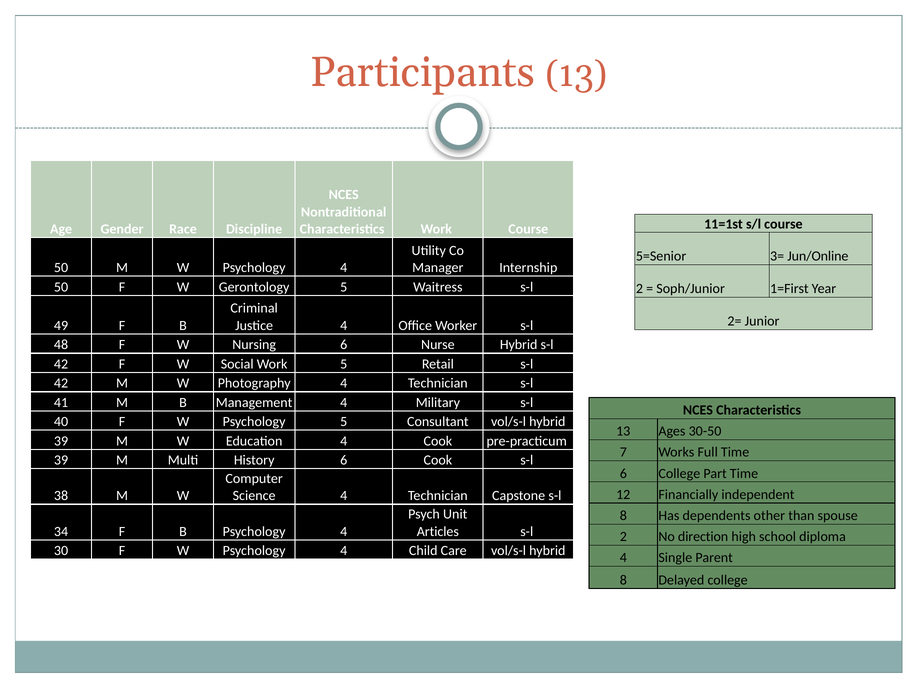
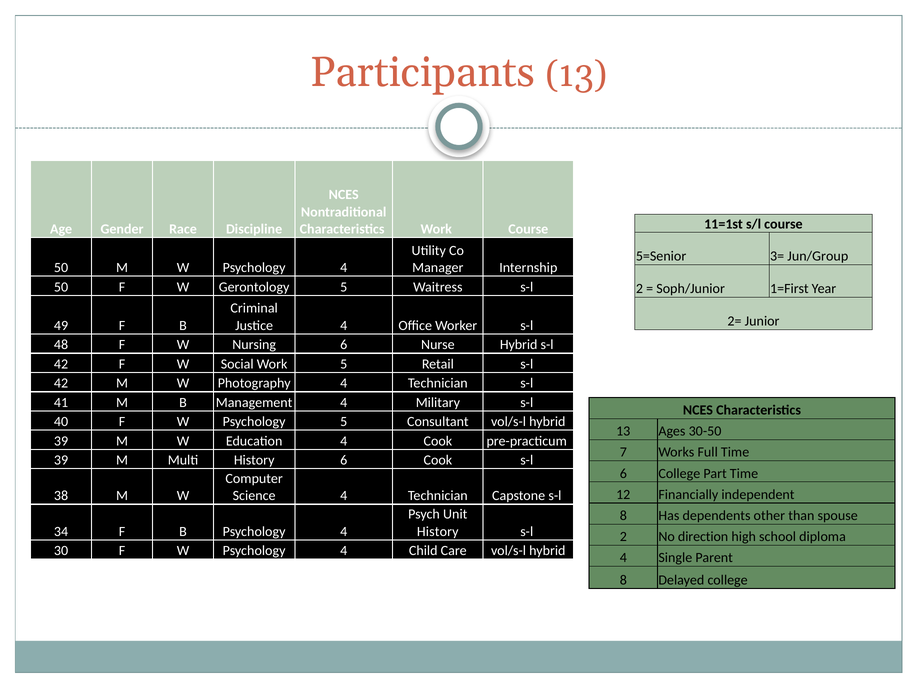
Jun/Online: Jun/Online -> Jun/Group (818, 257)
Articles: Articles -> History (438, 532)
